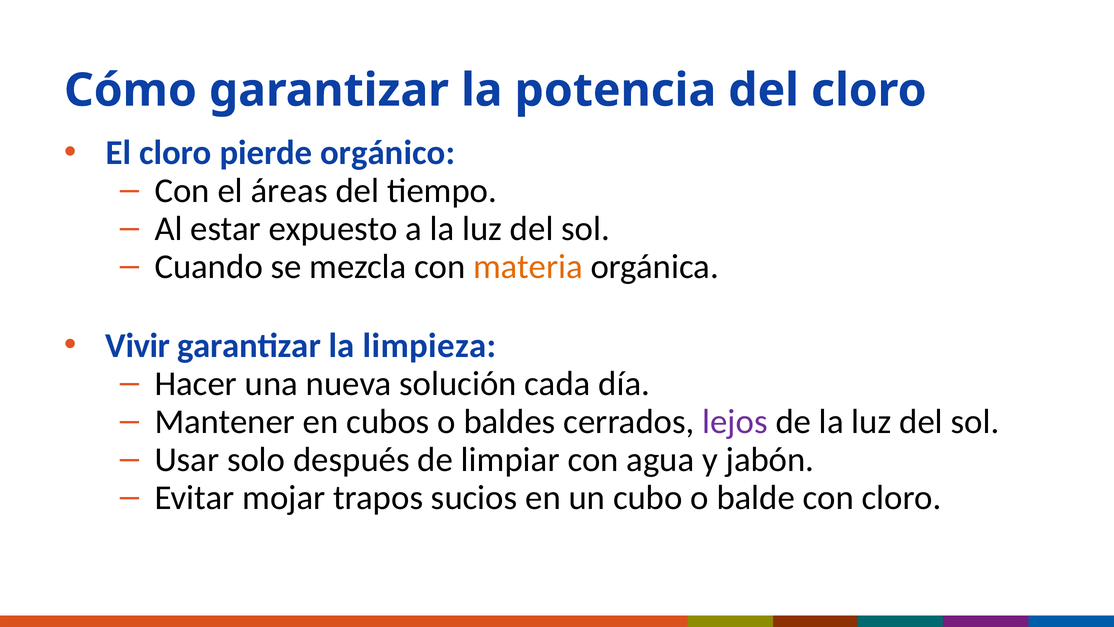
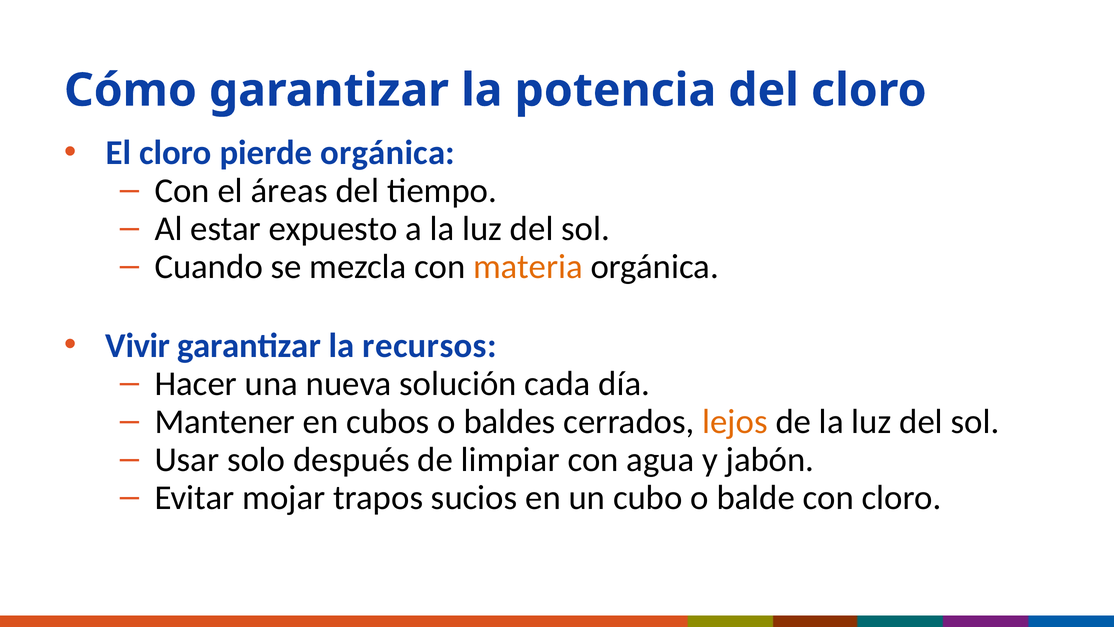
pierde orgánico: orgánico -> orgánica (388, 153)
limpieza: limpieza -> recursos (430, 346)
lejos colour: purple -> orange (735, 421)
